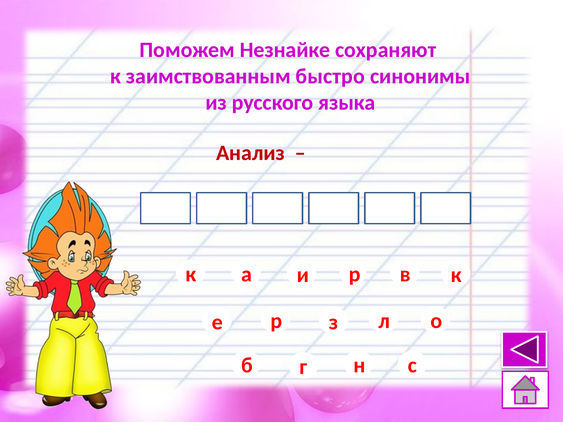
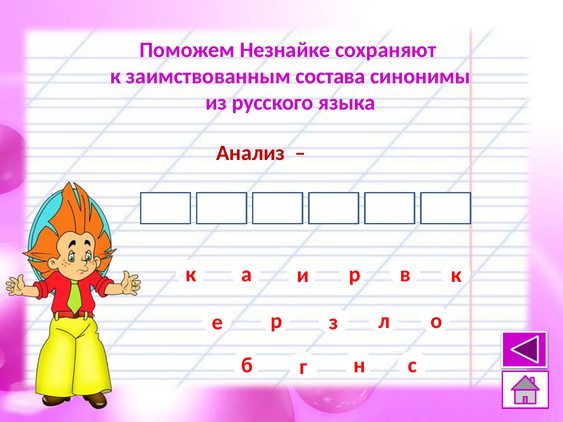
быстро: быстро -> состава (331, 76)
